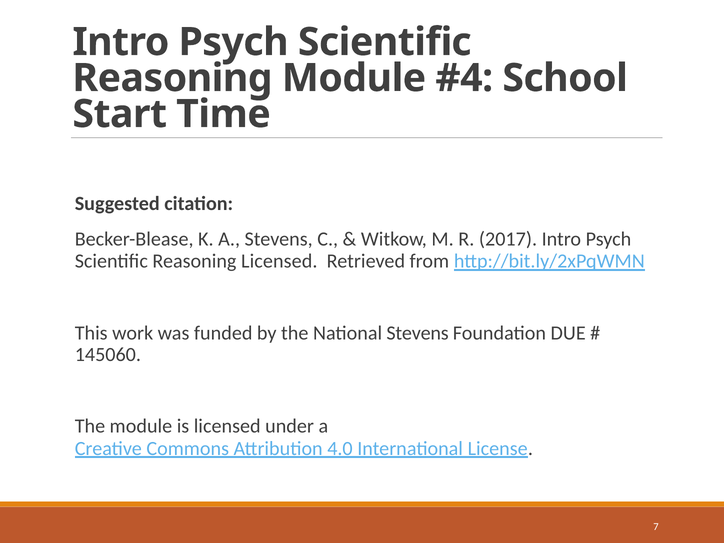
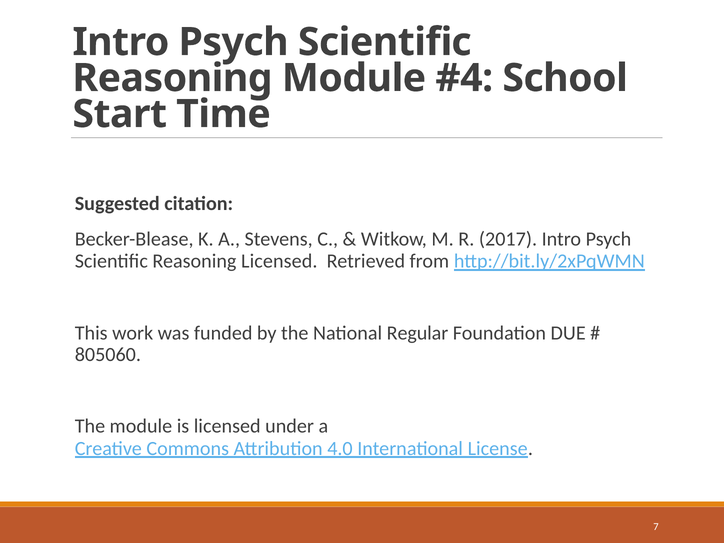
National Stevens: Stevens -> Regular (417, 333)
145060: 145060 -> 805060 (108, 355)
